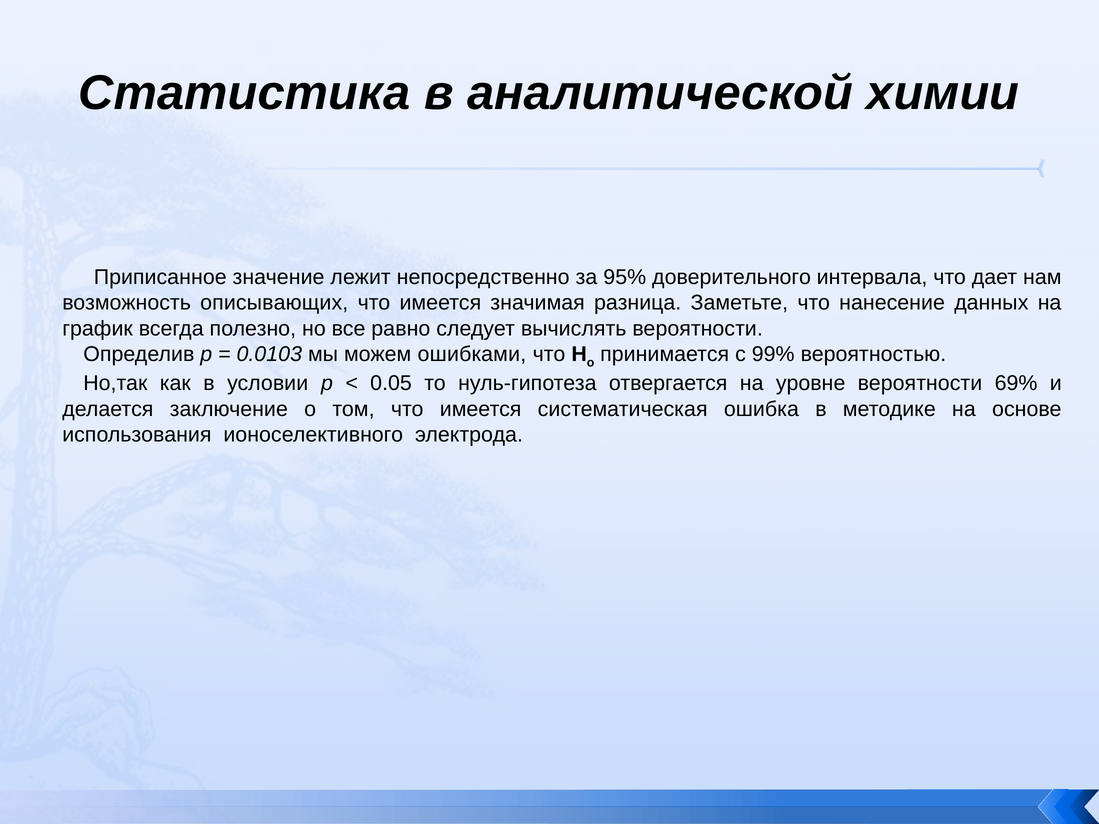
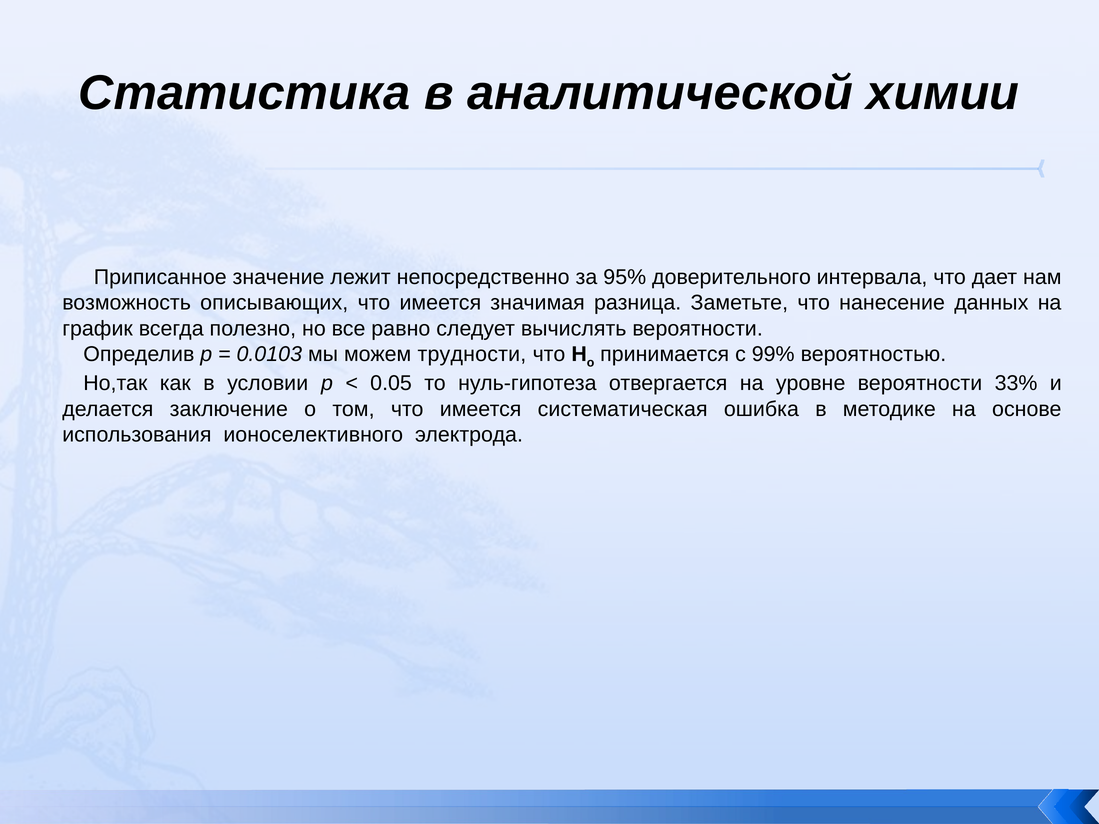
ошибками: ошибками -> трудности (472, 354)
69%: 69% -> 33% (1016, 383)
